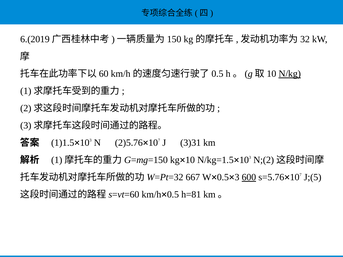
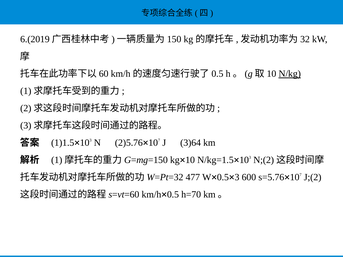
3)31: 3)31 -> 3)64 (191, 143)
667: 667 -> 477 (193, 177)
600 underline: present -> none (249, 177)
J;(5: J;(5 -> J;(2 (313, 177)
h=81: h=81 -> h=70 (191, 194)
